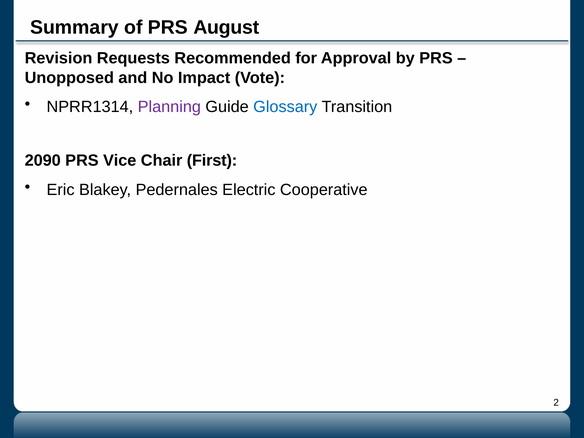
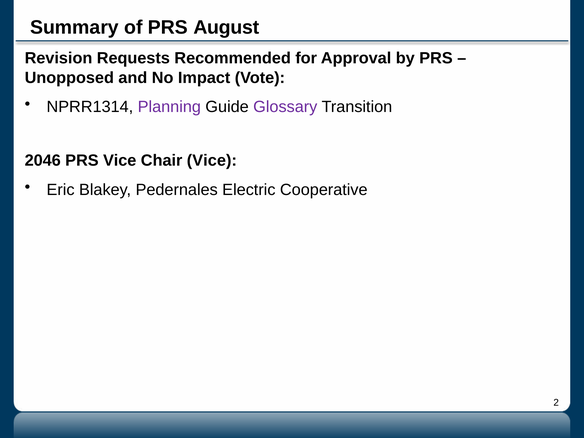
Glossary colour: blue -> purple (285, 107)
2090: 2090 -> 2046 (43, 160)
Chair First: First -> Vice (212, 160)
